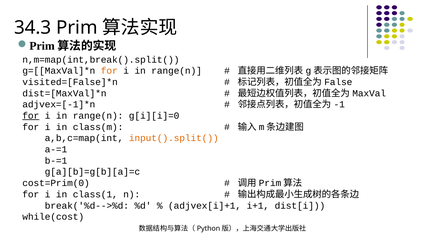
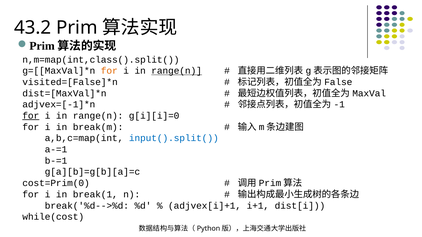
34.3: 34.3 -> 43.2 (33, 28)
n,m=map(int,break().split(: n,m=map(int,break().split( -> n,m=map(int,class().split( (101, 60)
range(n underline: none -> present (177, 71)
class(m: class(m -> break(m (98, 127)
input().split( colour: orange -> blue (174, 138)
class(1: class(1 -> break(1 (95, 195)
